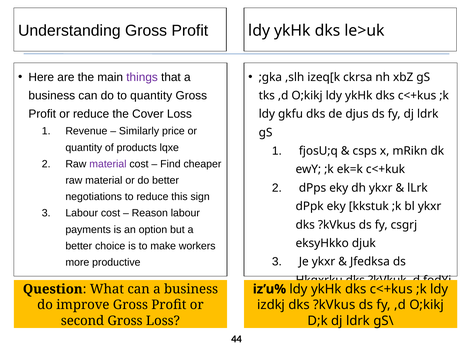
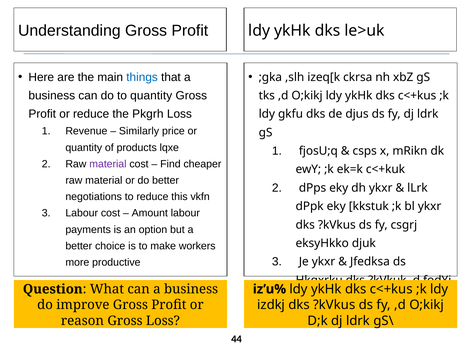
things colour: purple -> blue (142, 77)
Cover: Cover -> Pkgrh (148, 114)
sign: sign -> vkfn (200, 197)
Reason: Reason -> Amount (150, 213)
second: second -> reason (82, 320)
